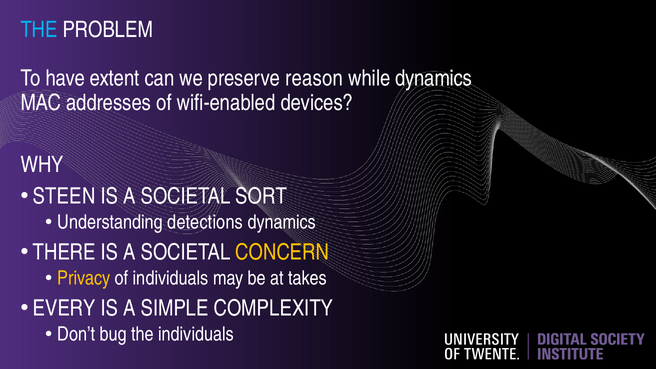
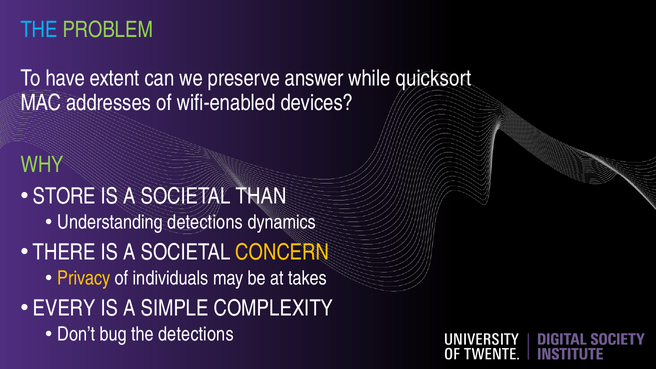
PROBLEM colour: white -> light green (108, 30)
reason: reason -> answer (314, 78)
while dynamics: dynamics -> quicksort (433, 78)
WHY colour: white -> light green (42, 165)
STEEN: STEEN -> STORE (64, 196)
SORT: SORT -> THAN (261, 196)
the individuals: individuals -> detections (196, 334)
